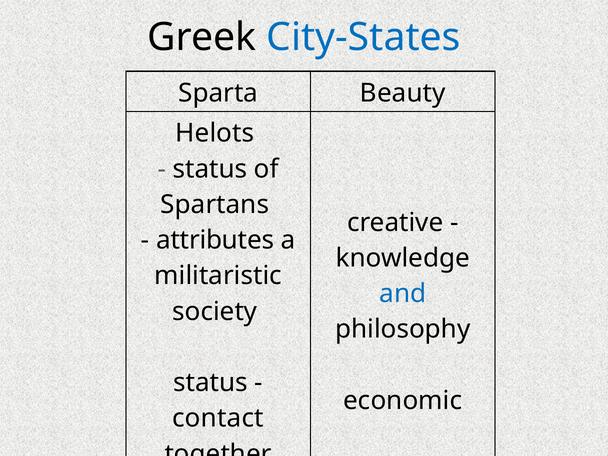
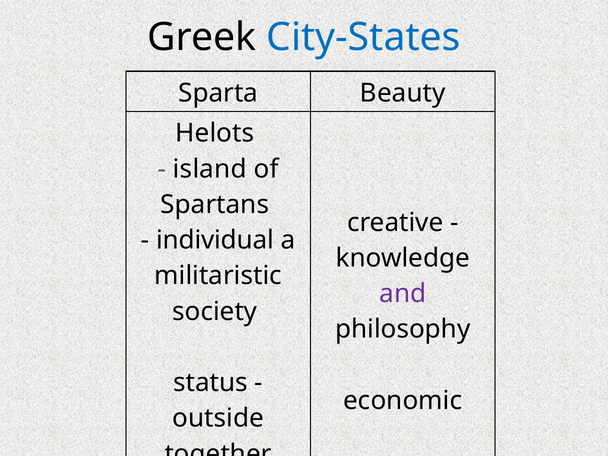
status: status -> island (210, 169)
attributes: attributes -> individual (215, 240)
and colour: blue -> purple (403, 294)
contact: contact -> outside (218, 418)
